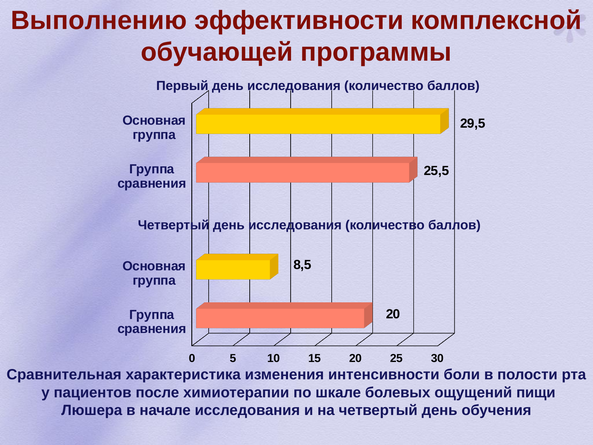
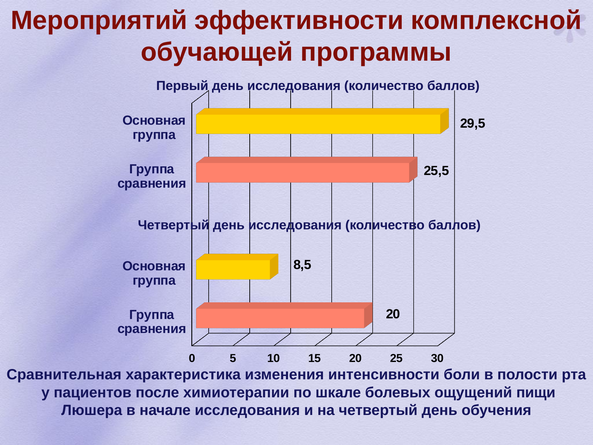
Выполнению: Выполнению -> Мероприятий (99, 21)
